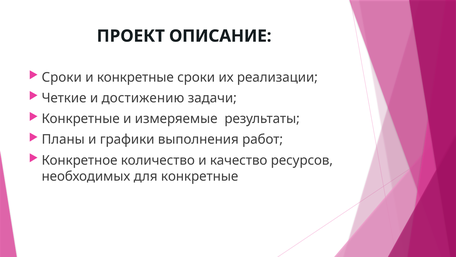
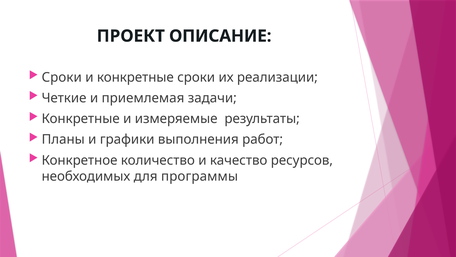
достижению: достижению -> приемлемая (143, 98)
для конкретные: конкретные -> программы (200, 176)
